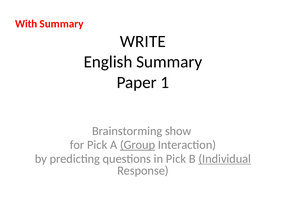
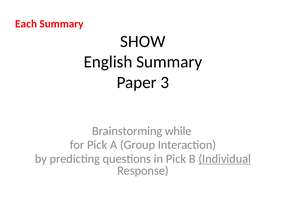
With: With -> Each (26, 24)
WRITE: WRITE -> SHOW (143, 41)
1: 1 -> 3 (165, 82)
show: show -> while (178, 131)
Group underline: present -> none (138, 145)
